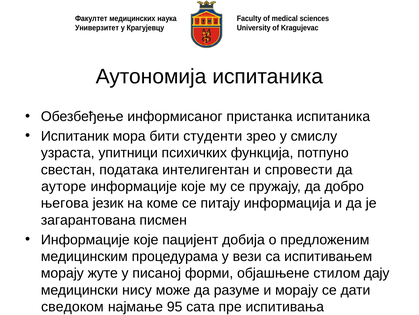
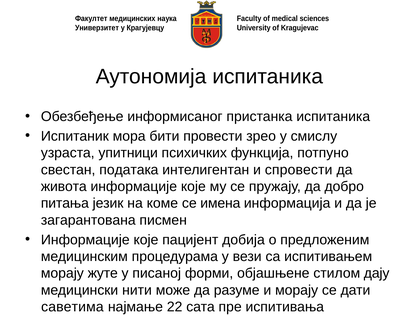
студенти: студенти -> провести (213, 136)
ауторе: ауторе -> живота (64, 186)
његова: његова -> питања (65, 203)
питају: питају -> имена (220, 203)
нису: нису -> нити (137, 289)
сведоком: сведоком -> саветима (72, 306)
95: 95 -> 22 (175, 306)
